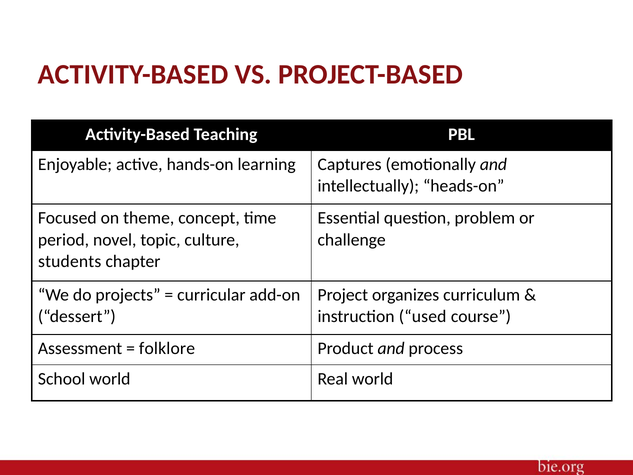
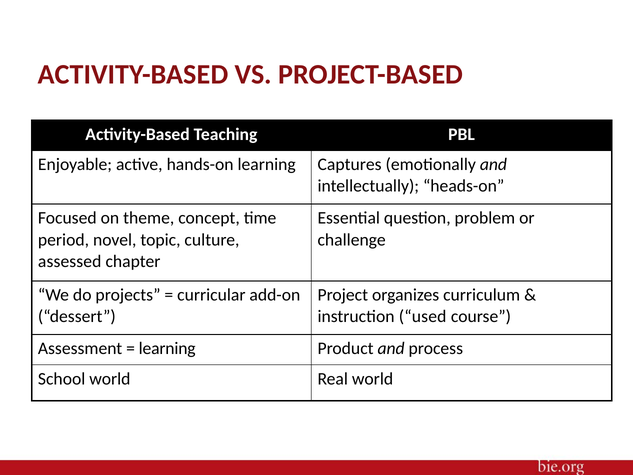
students: students -> assessed (70, 261)
folklore: folklore -> learning (167, 348)
